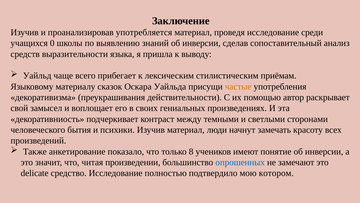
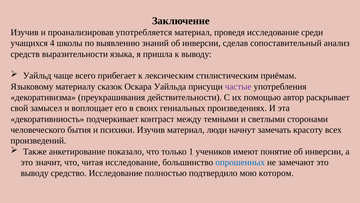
0: 0 -> 4 (52, 43)
частые colour: orange -> purple (238, 86)
8: 8 -> 1 (191, 151)
читая произведении: произведении -> исследование (133, 162)
delicate: delicate -> выводу (35, 173)
